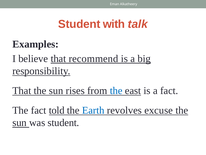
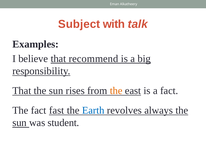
Student: Student -> Subject (79, 24)
the colour: blue -> orange (116, 90)
told: told -> fast (57, 110)
excuse: excuse -> always (159, 110)
